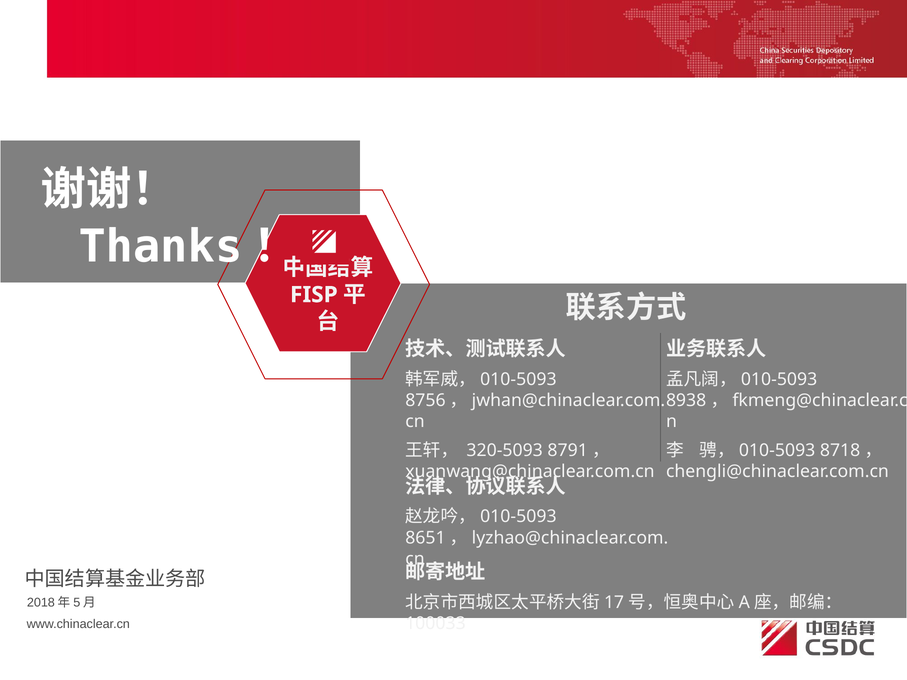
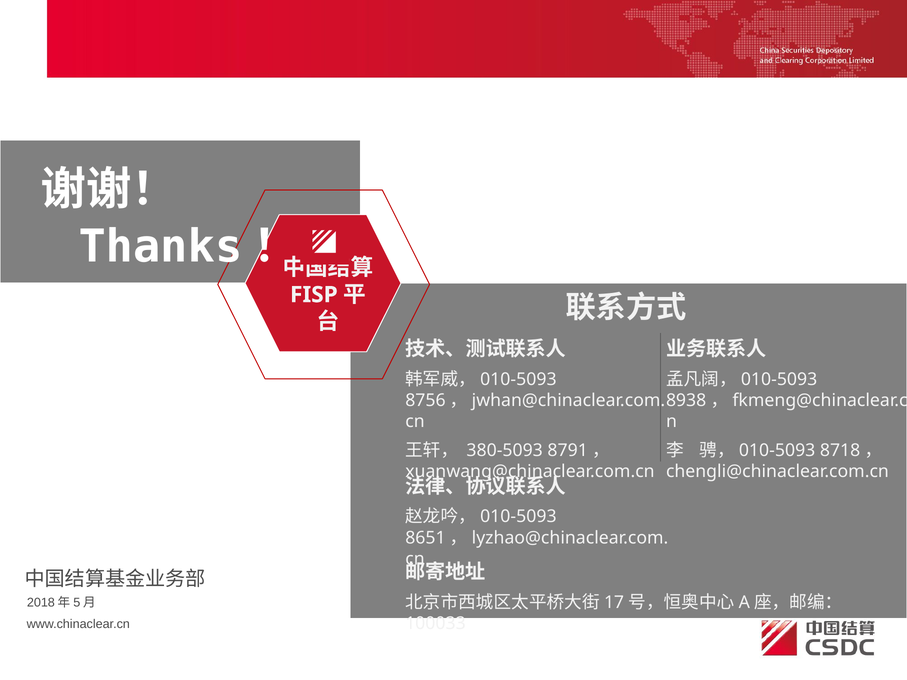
320-5093: 320-5093 -> 380-5093 (505, 450)
